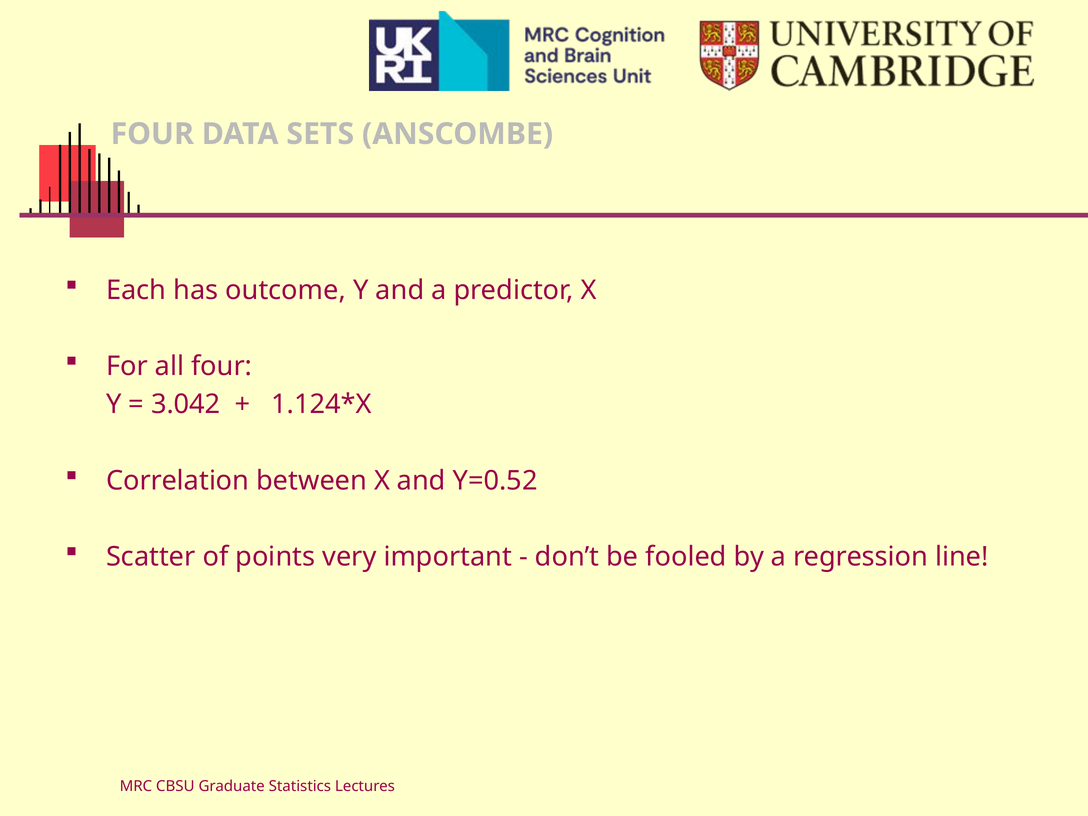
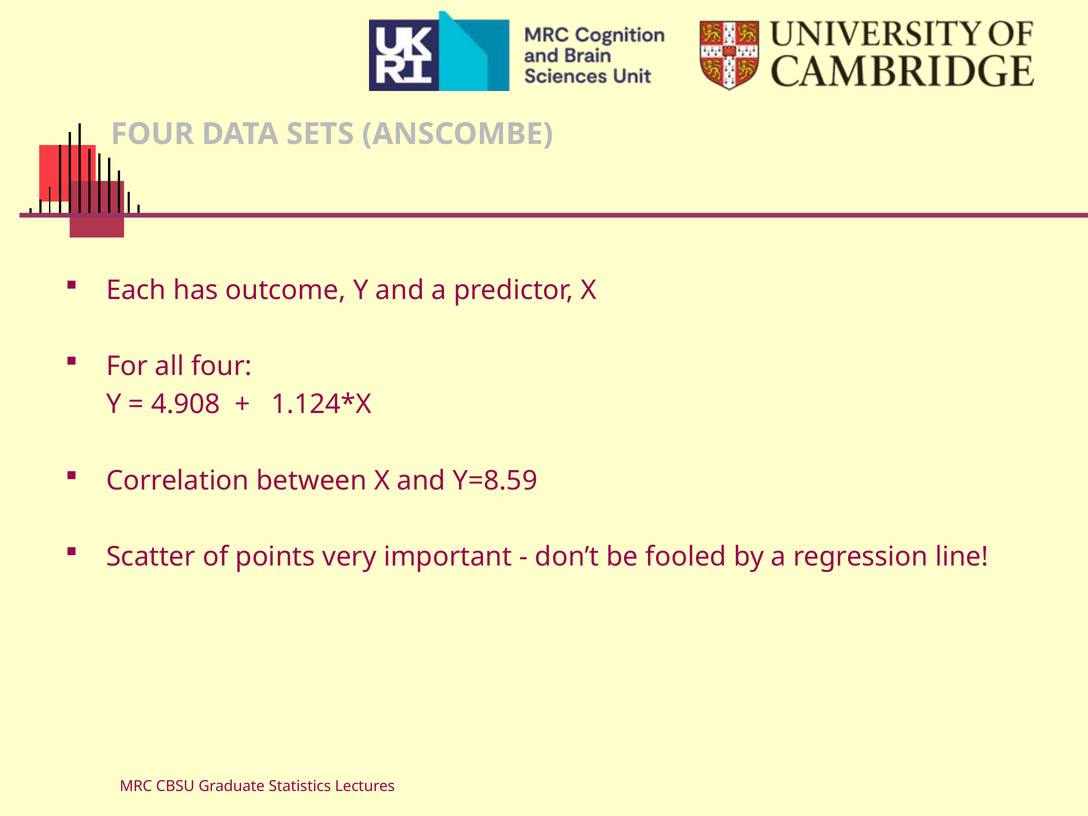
3.042: 3.042 -> 4.908 (186, 404)
Y=0.52: Y=0.52 -> Y=8.59 (495, 481)
